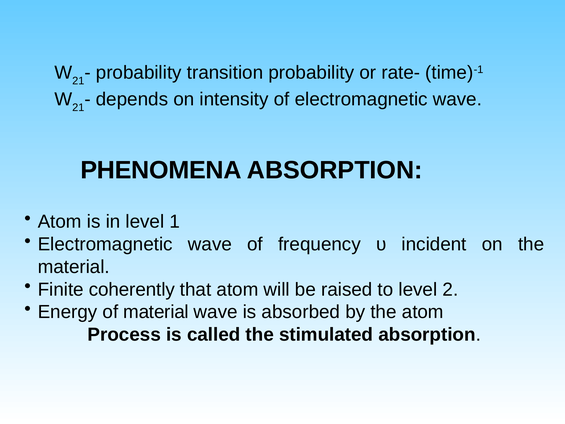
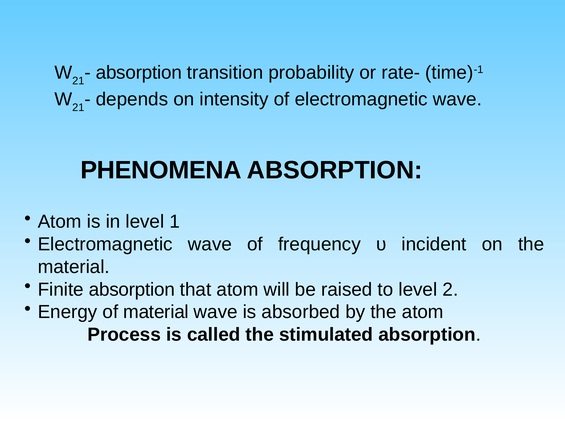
probability: probability -> absorption (139, 73)
Finite coherently: coherently -> absorption (132, 289)
